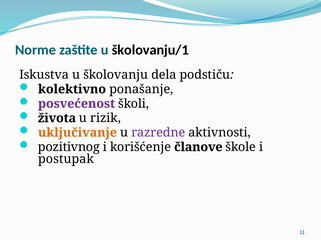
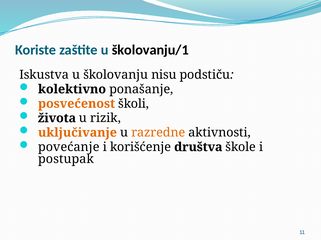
Norme: Norme -> Koriste (36, 50)
dela: dela -> nisu (164, 75)
posvećenost colour: purple -> orange (77, 104)
razredne colour: purple -> orange (158, 133)
pozitivnog: pozitivnog -> povećanje (69, 147)
članove: članove -> društva (198, 147)
